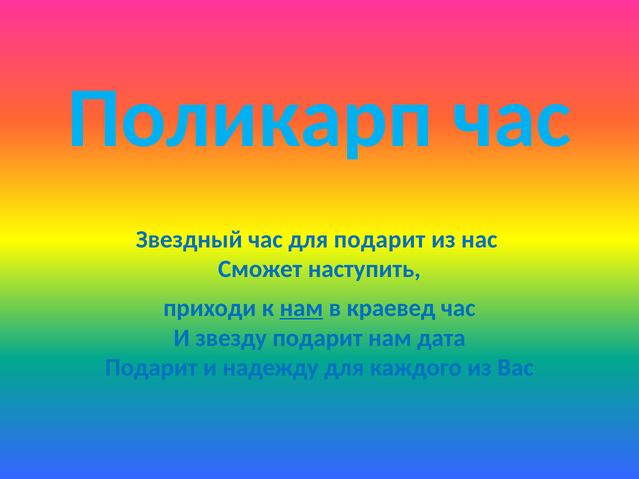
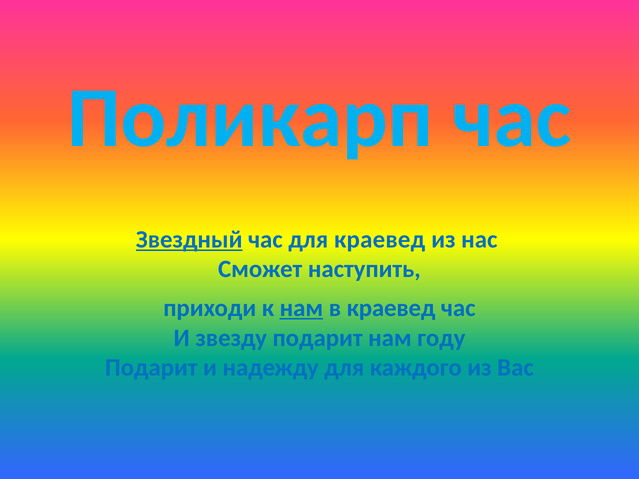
Звездный underline: none -> present (189, 239)
для подарит: подарит -> краевед (380, 239)
дата: дата -> году (441, 338)
